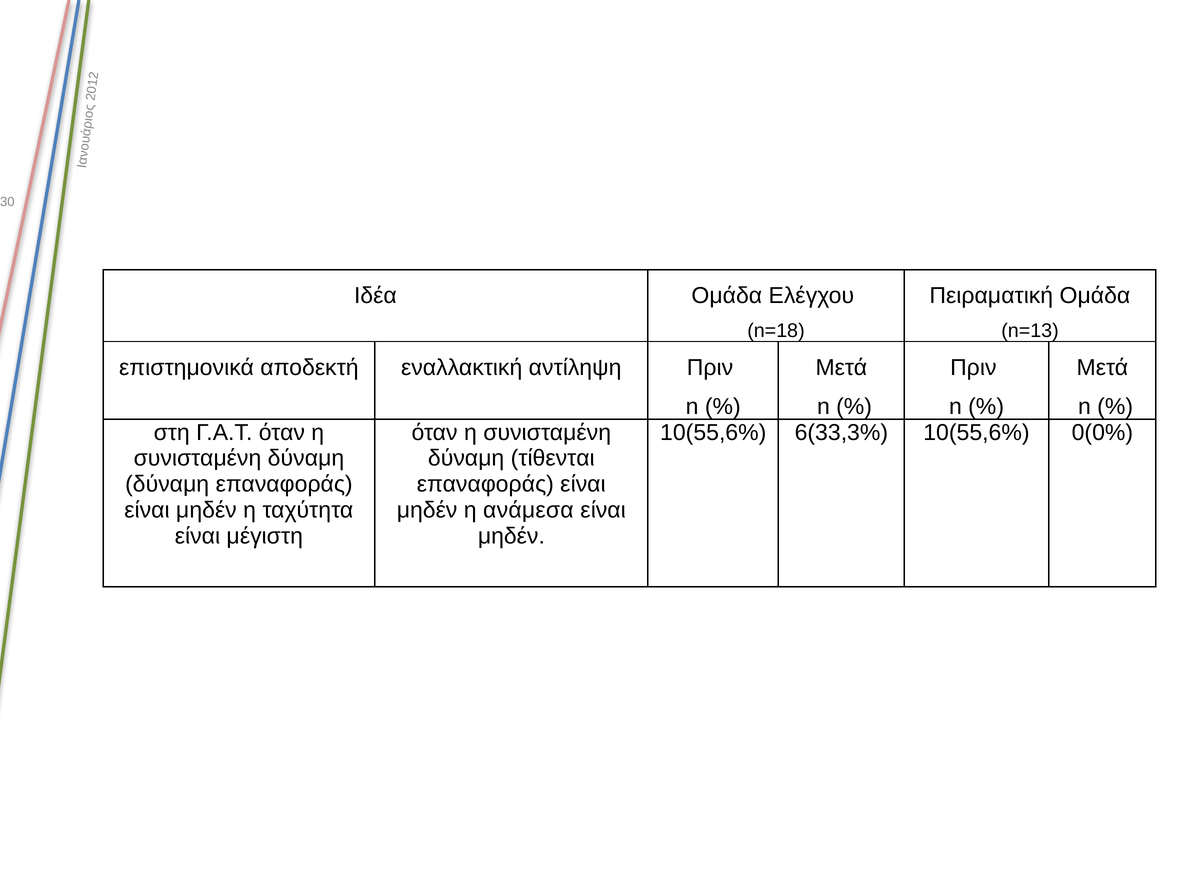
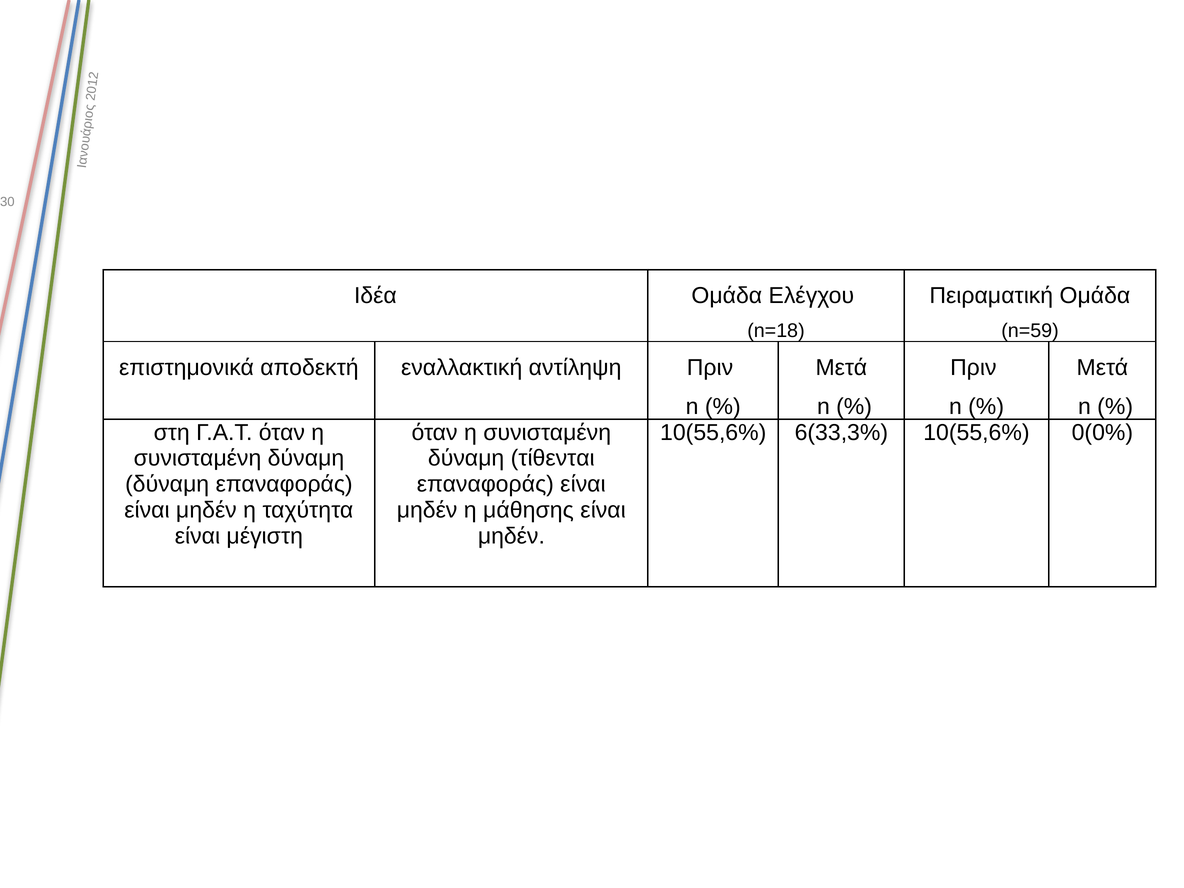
n=13: n=13 -> n=59 (1030, 331)
ανάμεσα: ανάμεσα -> μάθησης (528, 510)
